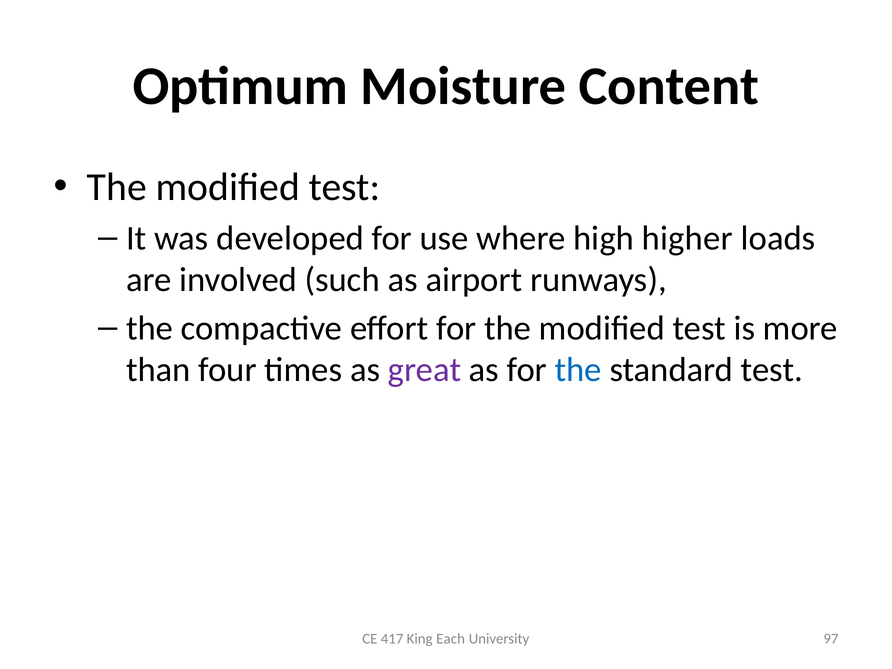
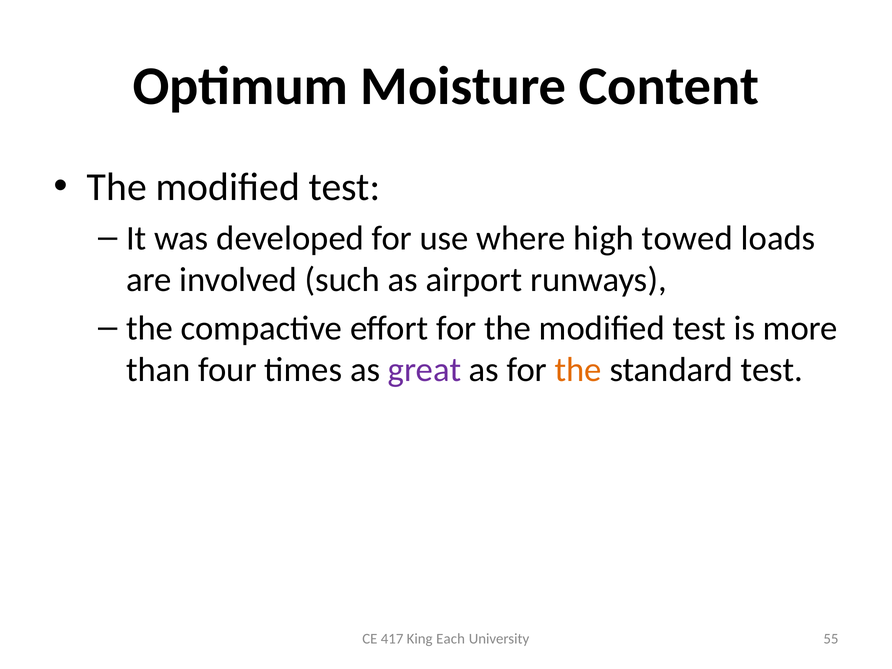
higher: higher -> towed (687, 238)
the colour: blue -> orange (578, 370)
97: 97 -> 55 (831, 639)
